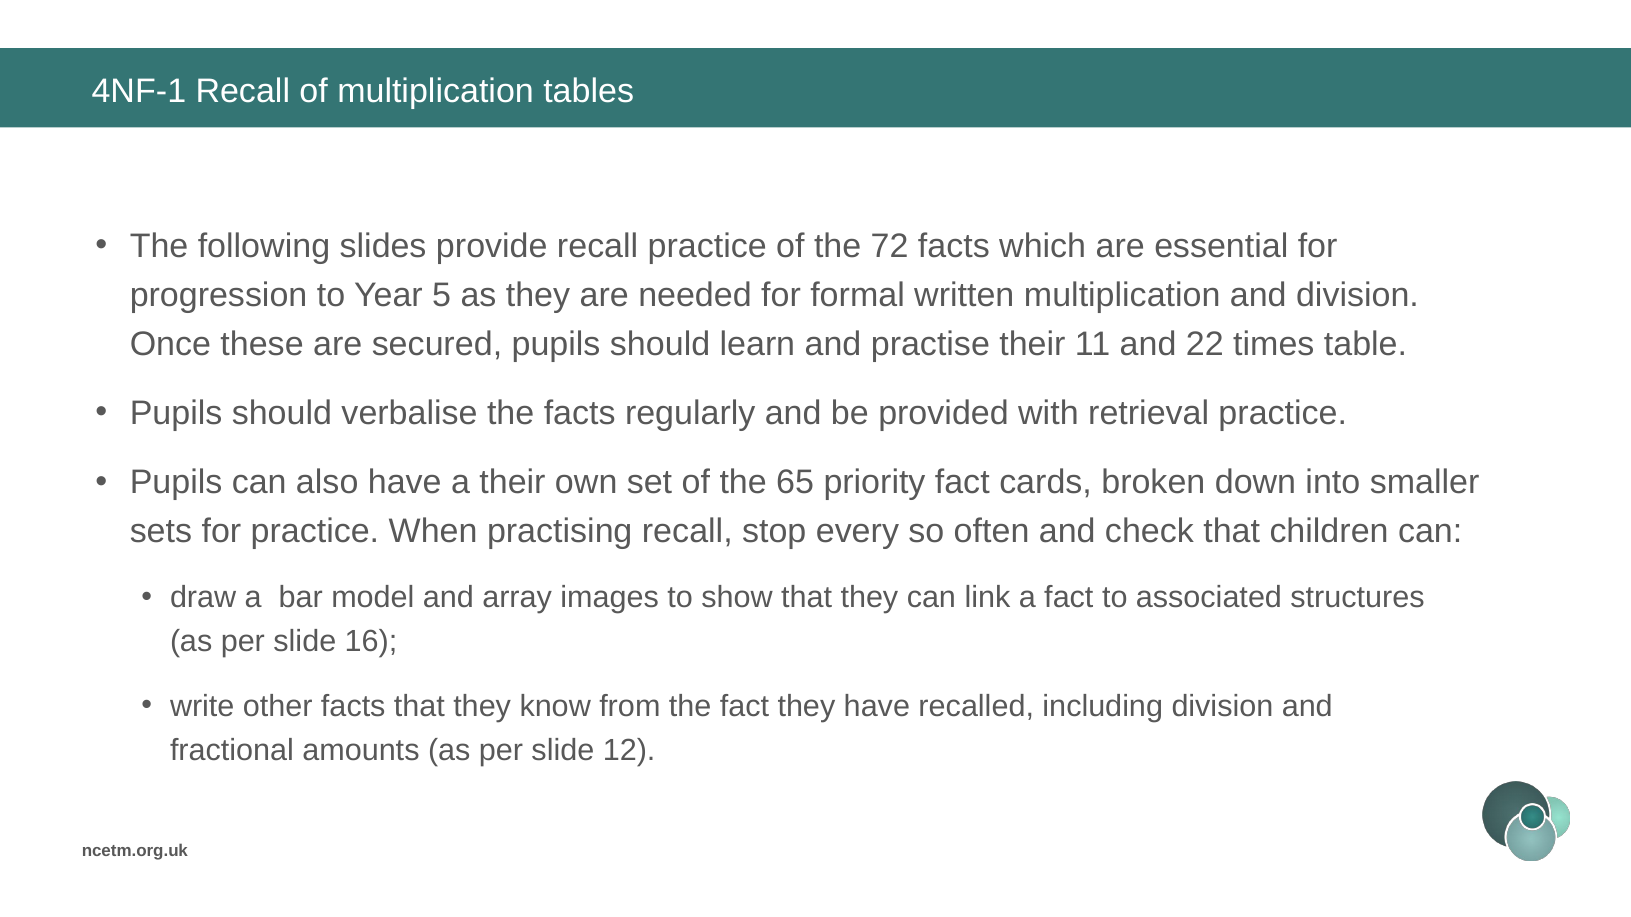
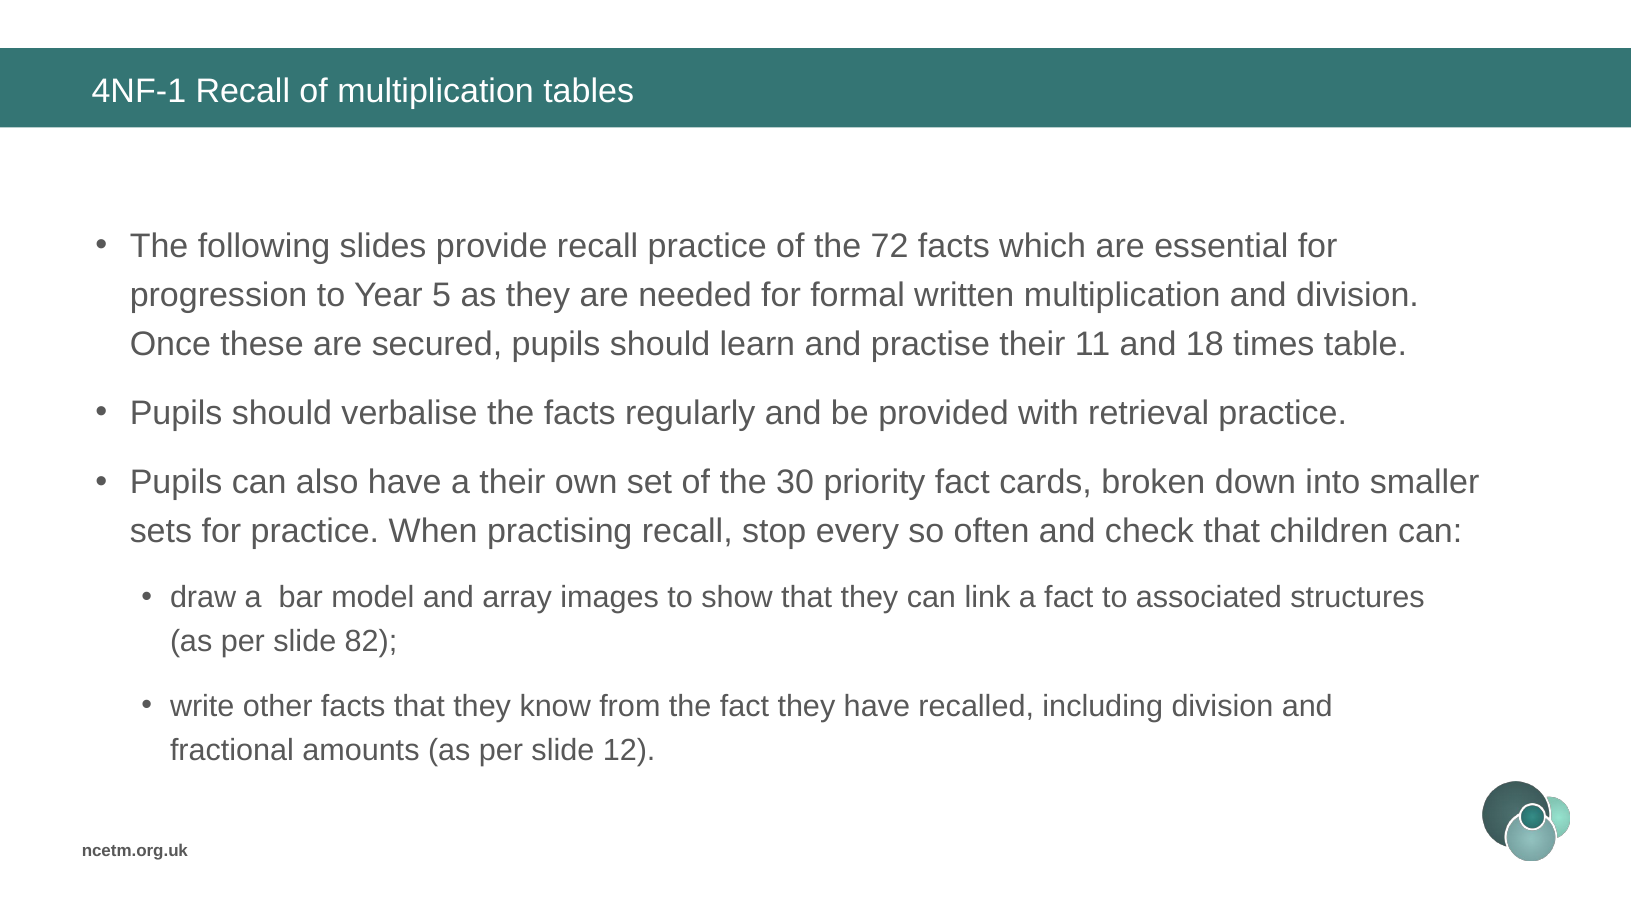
22: 22 -> 18 (1205, 344)
65: 65 -> 30 (795, 483)
16: 16 -> 82 (371, 642)
